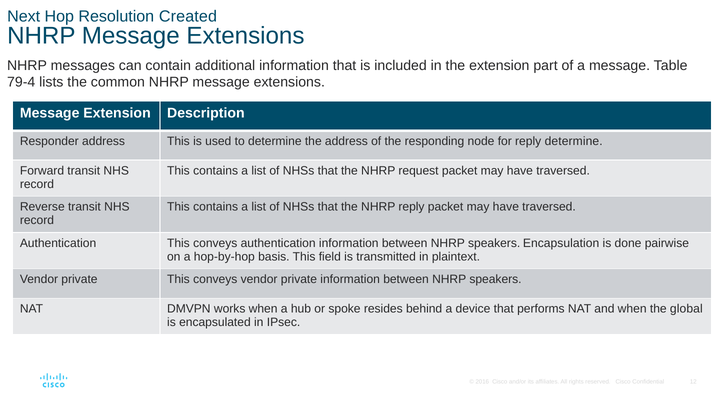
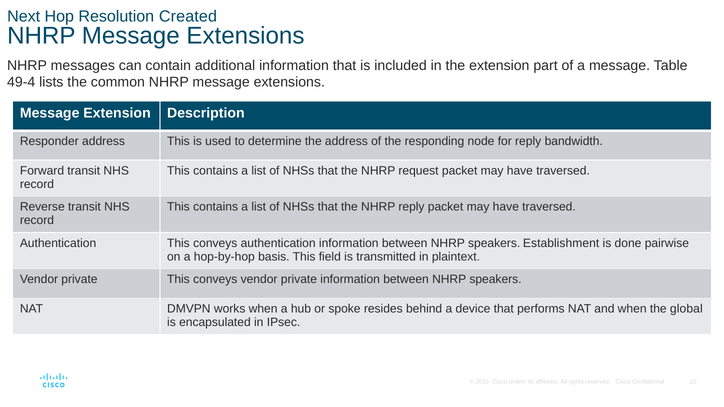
79-4: 79-4 -> 49-4 (21, 82)
reply determine: determine -> bandwidth (574, 141)
Encapsulation: Encapsulation -> Establishment (561, 243)
